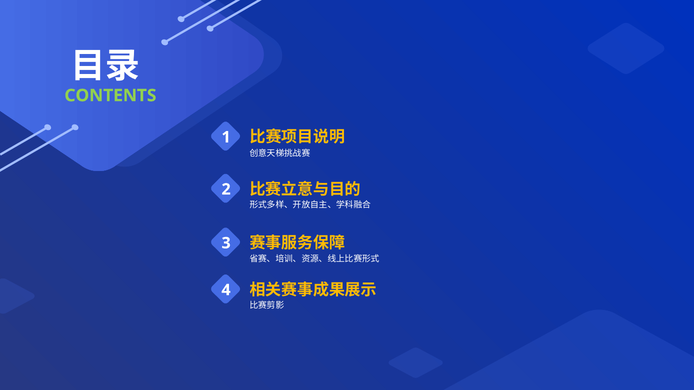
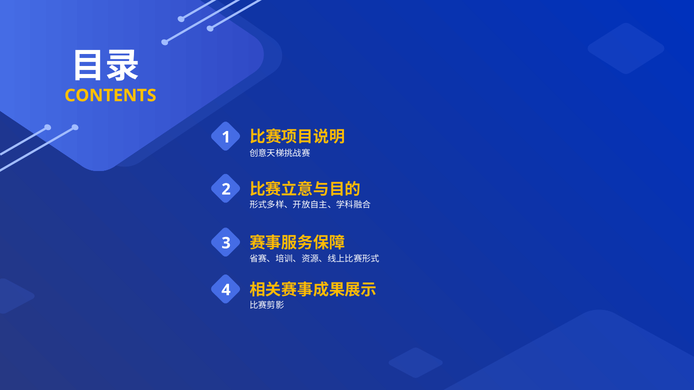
CONTENTS colour: light green -> yellow (110, 96)
